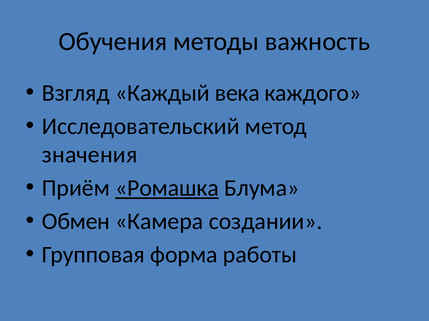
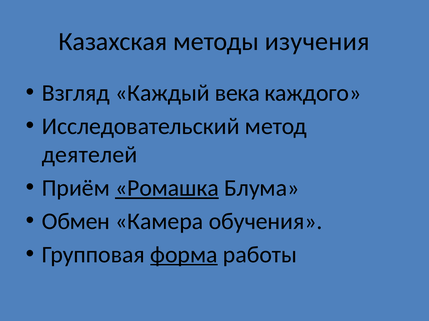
Обучения: Обучения -> Казахская (113, 42)
важность: важность -> изучения (317, 42)
значения: значения -> деятелей (90, 155)
создании: создании -> обучения (266, 222)
форма underline: none -> present (184, 255)
